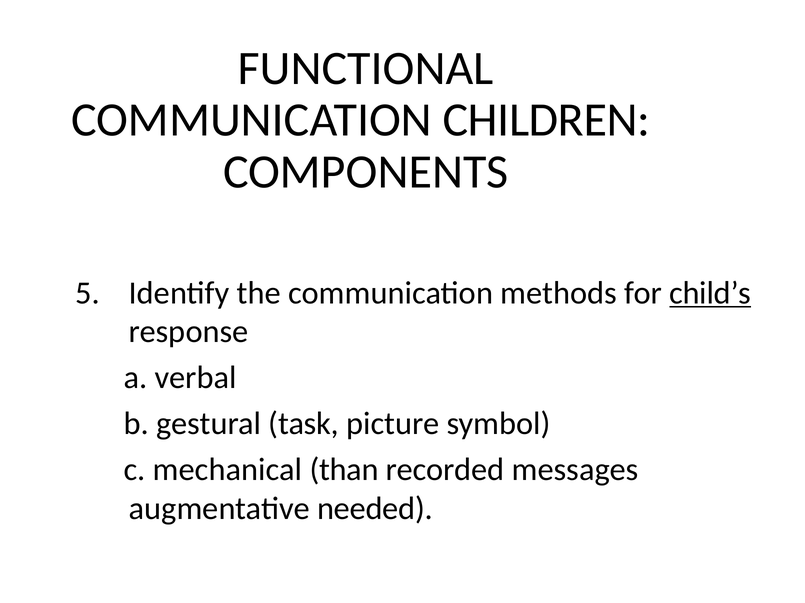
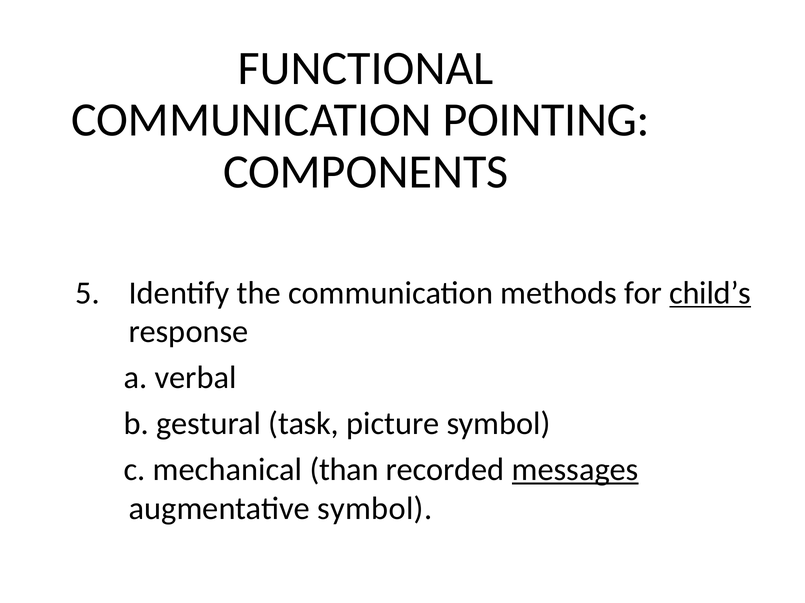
CHILDREN: CHILDREN -> POINTING (546, 120)
messages underline: none -> present (575, 470)
augmentative needed: needed -> symbol (375, 509)
